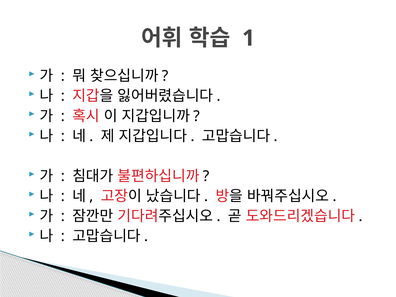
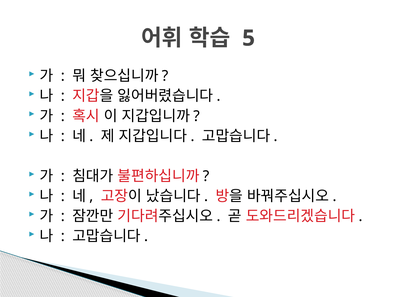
1: 1 -> 5 (249, 38)
